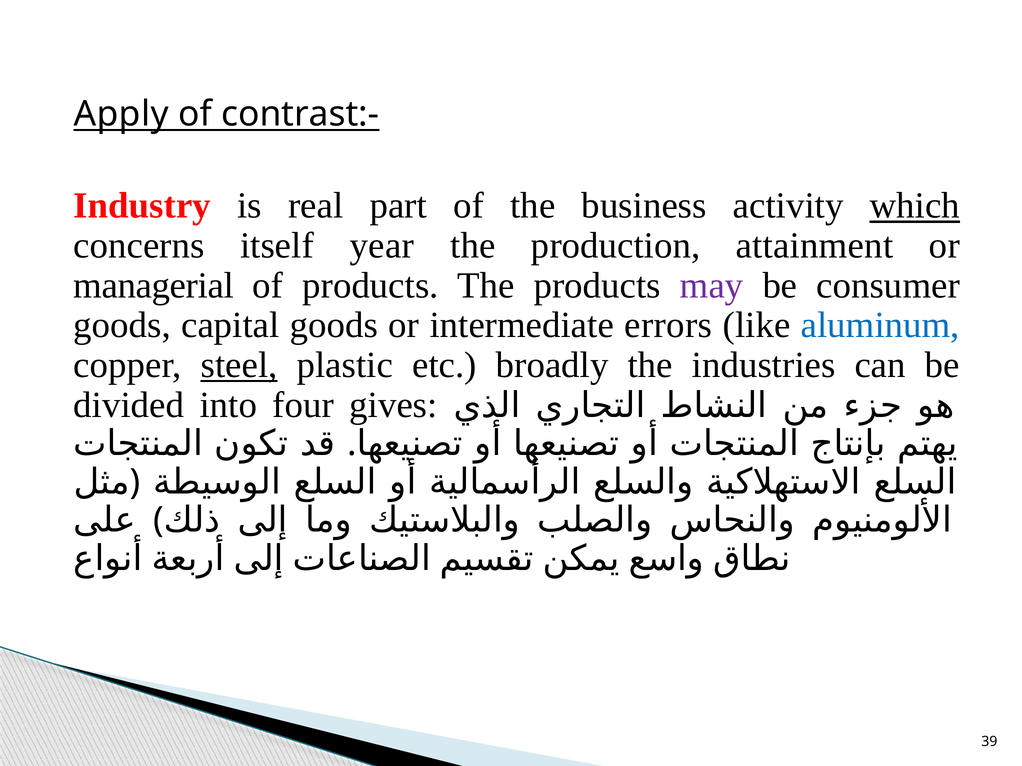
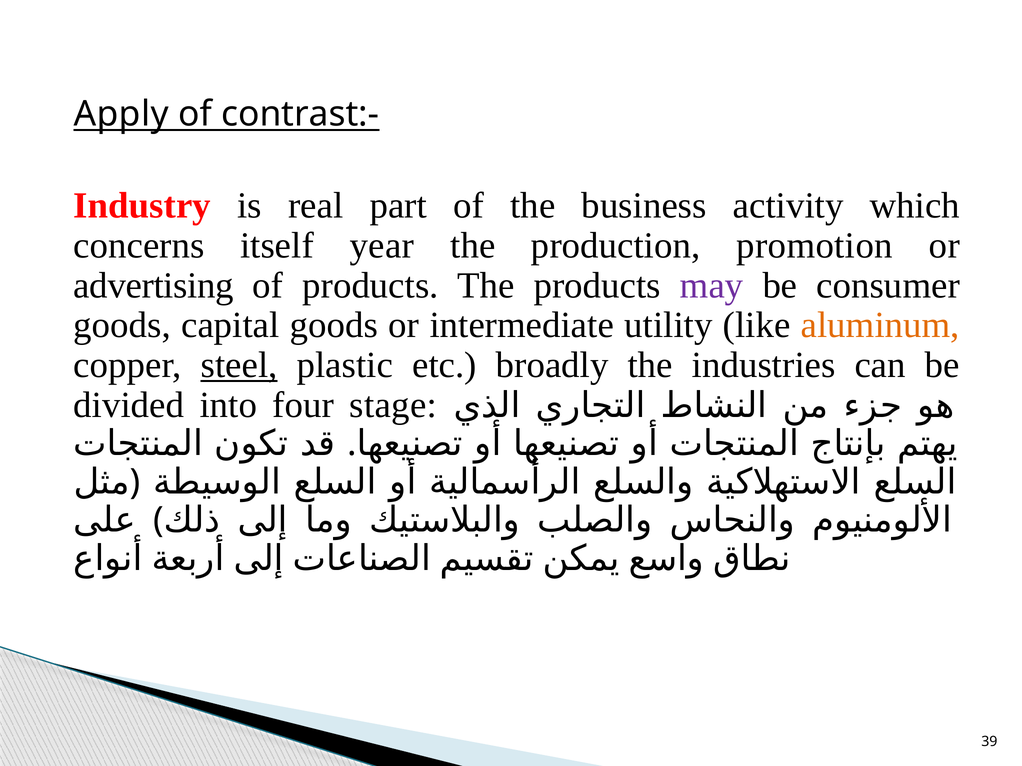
which underline: present -> none (915, 206)
attainment: attainment -> promotion (815, 246)
managerial: managerial -> advertising (154, 286)
errors: errors -> utility (668, 325)
aluminum colour: blue -> orange (880, 325)
gives: gives -> stage (393, 405)
